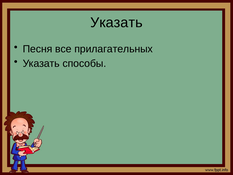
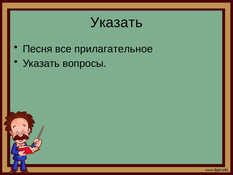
прилагательных: прилагательных -> прилагательное (114, 49)
способы: способы -> вопросы (84, 63)
